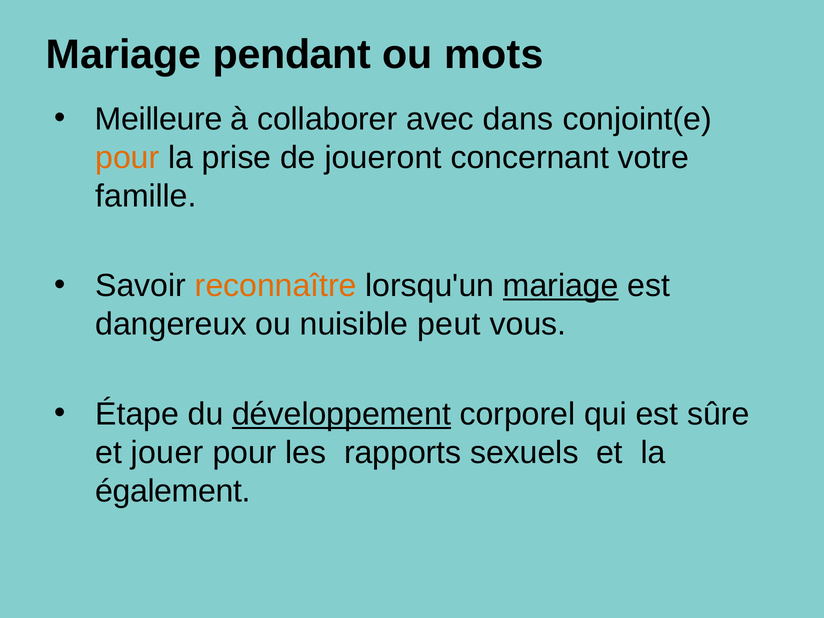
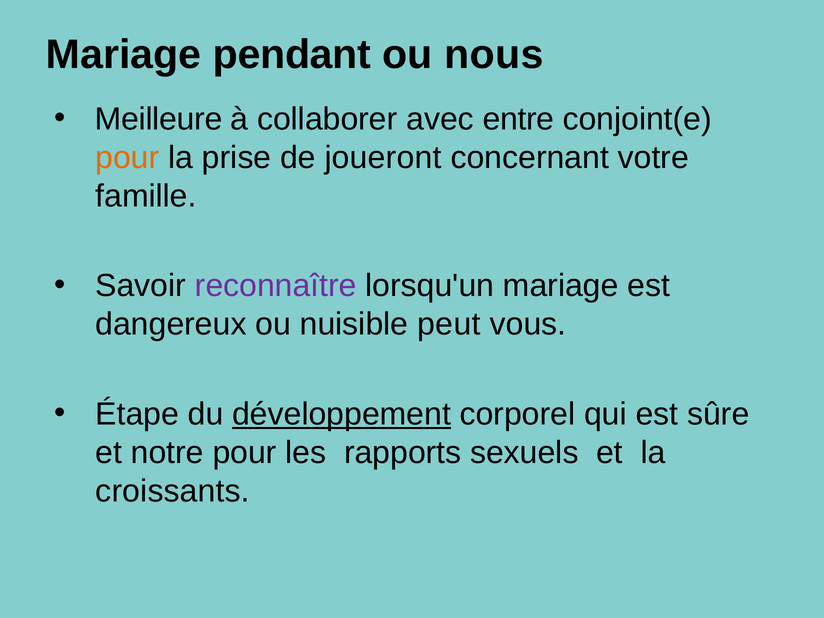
mots: mots -> nous (494, 55)
dans: dans -> entre (518, 119)
reconnaître colour: orange -> purple (276, 286)
mariage underline: present -> none (561, 286)
jouer: jouer -> notre (167, 453)
également: également -> croissants (173, 491)
